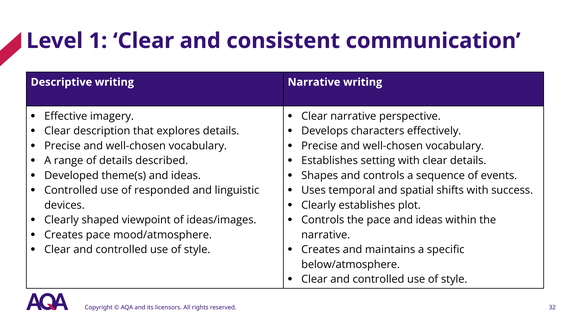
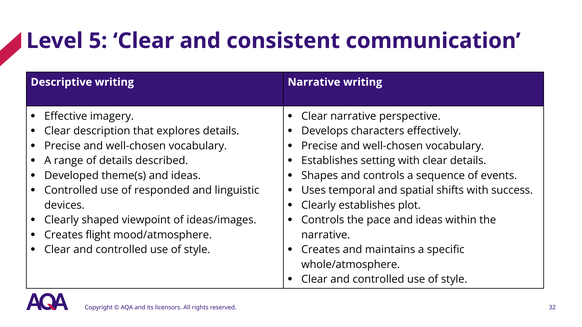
1: 1 -> 5 (98, 41)
Creates pace: pace -> flight (98, 235)
below/atmosphere: below/atmosphere -> whole/atmosphere (351, 265)
